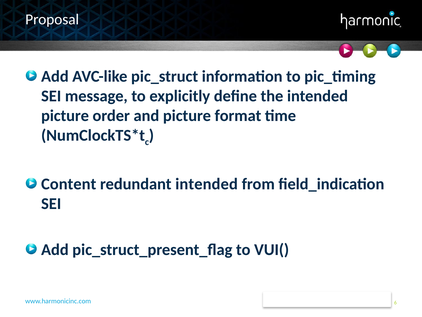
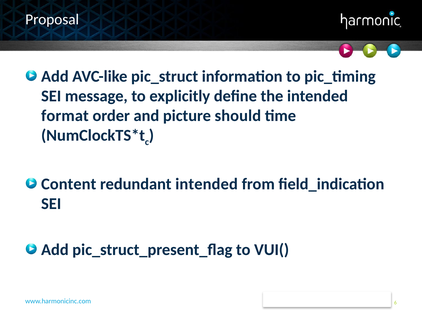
picture: picture -> format (65, 116)
format: format -> should (238, 116)
